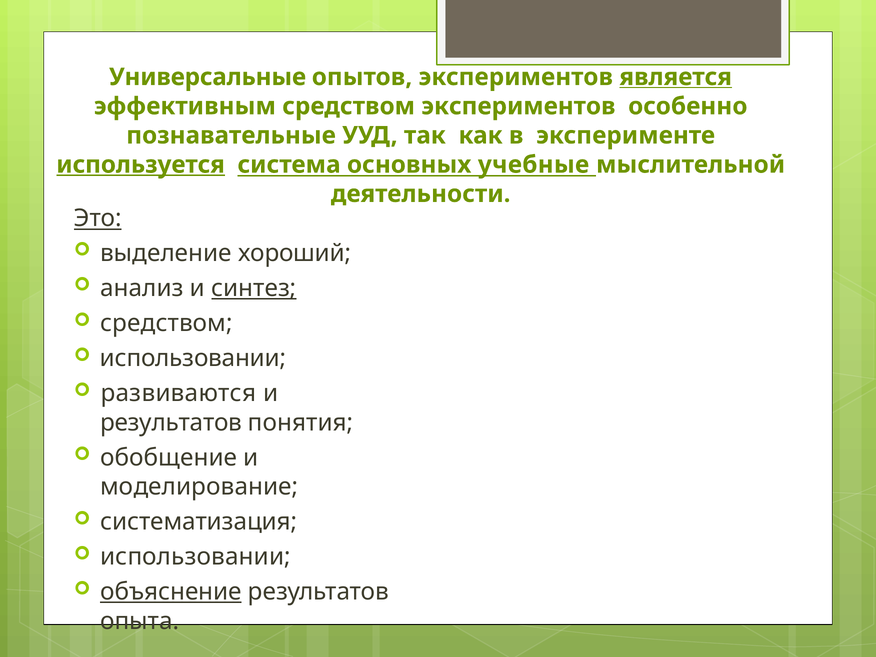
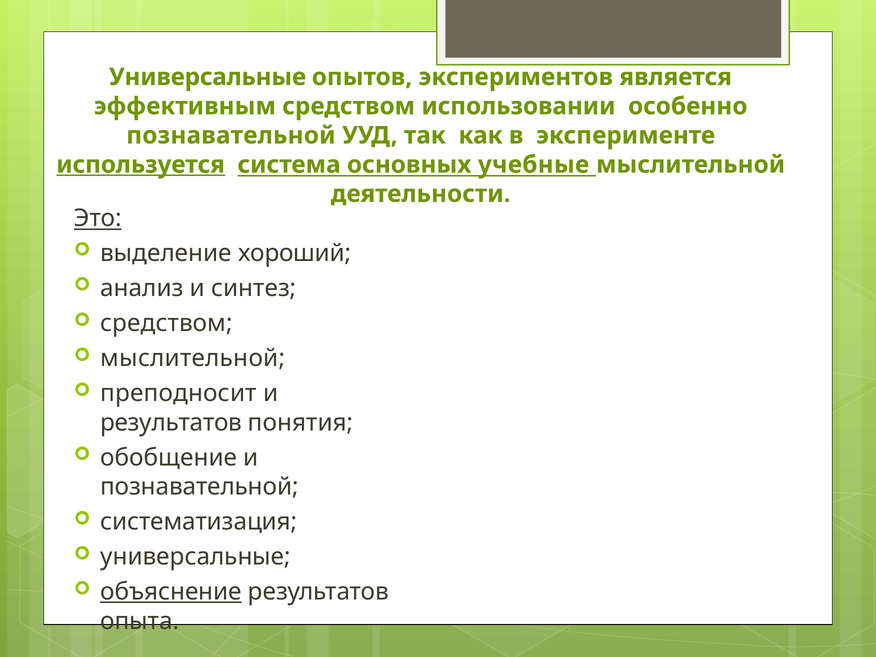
является underline: present -> none (676, 77)
средством экспериментов: экспериментов -> использовании (518, 106)
познавательные: познавательные -> познавательной (231, 135)
синтез underline: present -> none (254, 288)
использовании: использовании -> мыслительной (193, 358)
развиваются: развиваются -> преподносит (178, 393)
моделирование: моделирование -> познавательной (199, 487)
использовании: использовании -> универсальные (196, 557)
